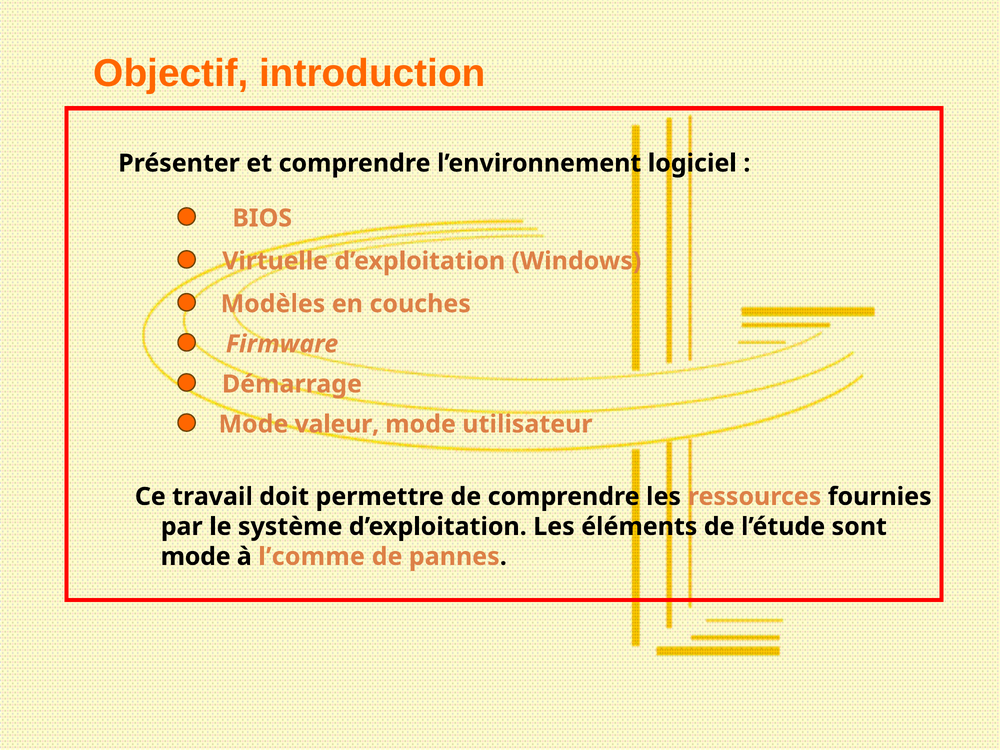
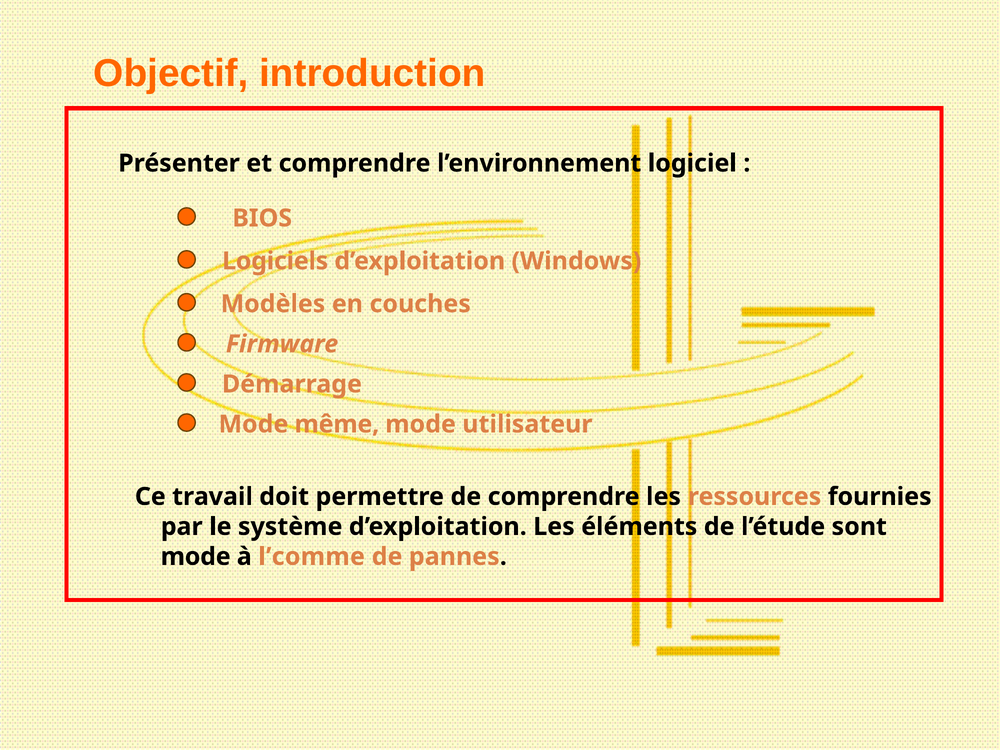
Virtuelle: Virtuelle -> Logiciels (275, 261)
valeur: valeur -> même (337, 424)
